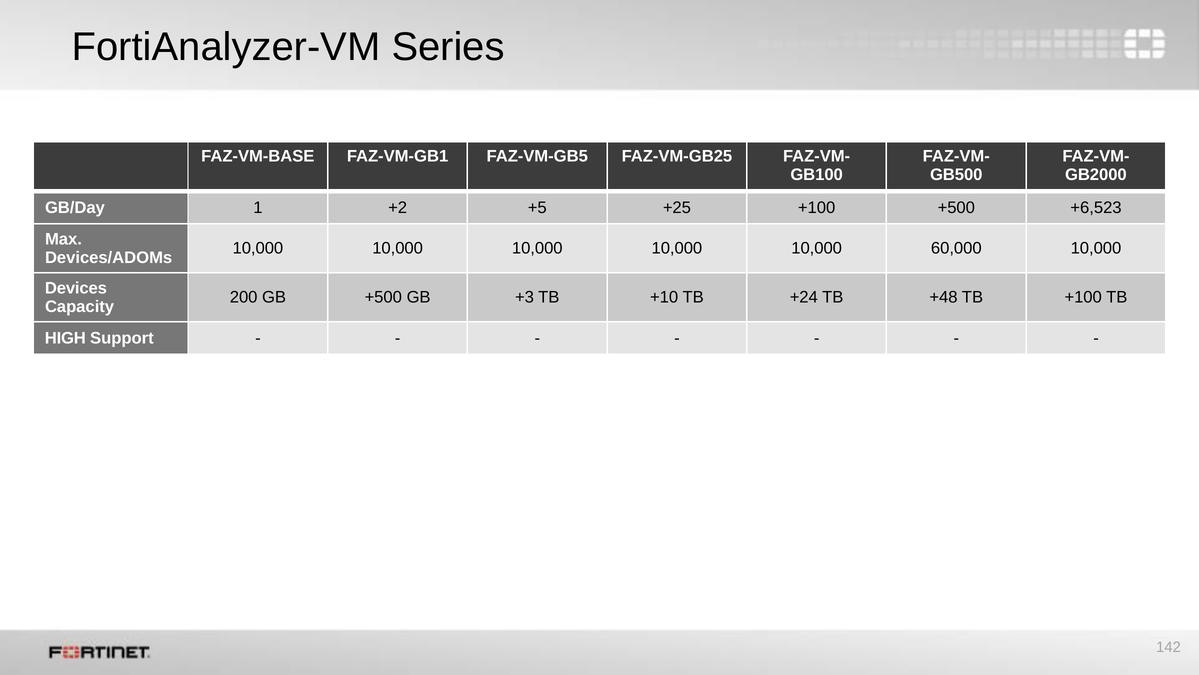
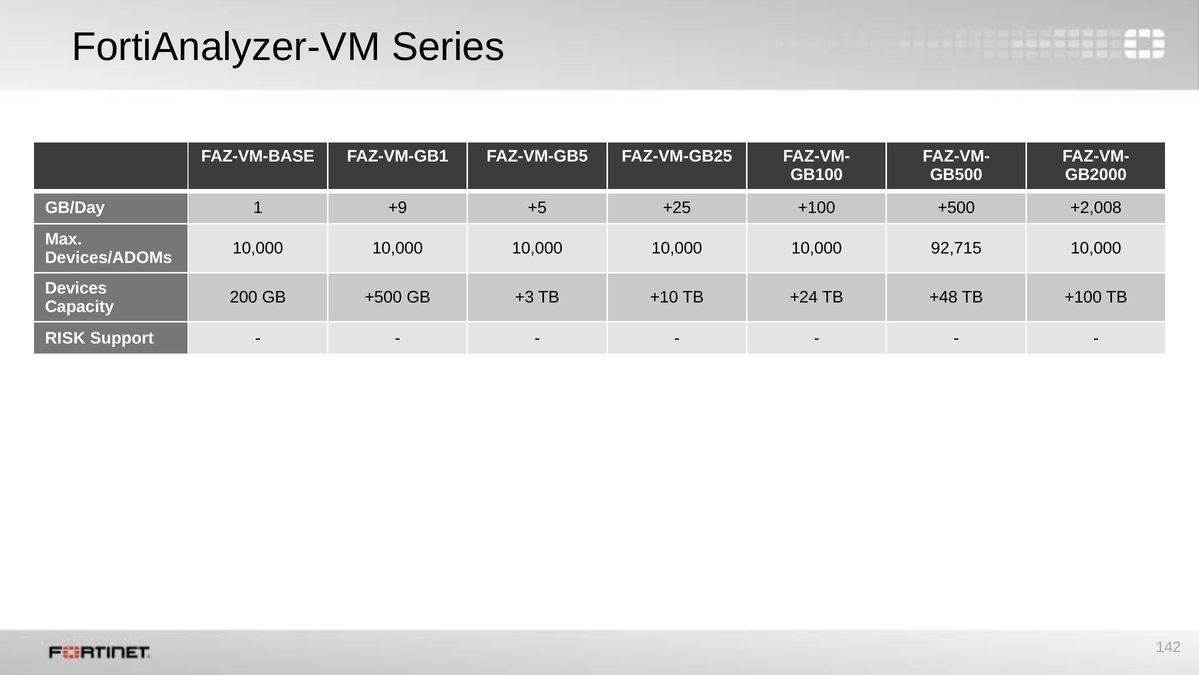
+2: +2 -> +9 (398, 208)
+6,523: +6,523 -> +2,008 (1096, 208)
60,000: 60,000 -> 92,715 (956, 248)
HIGH: HIGH -> RISK (65, 338)
